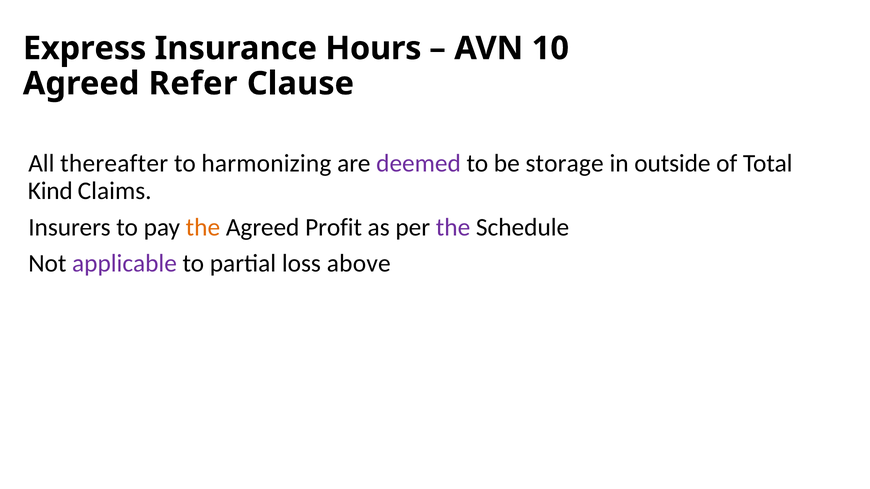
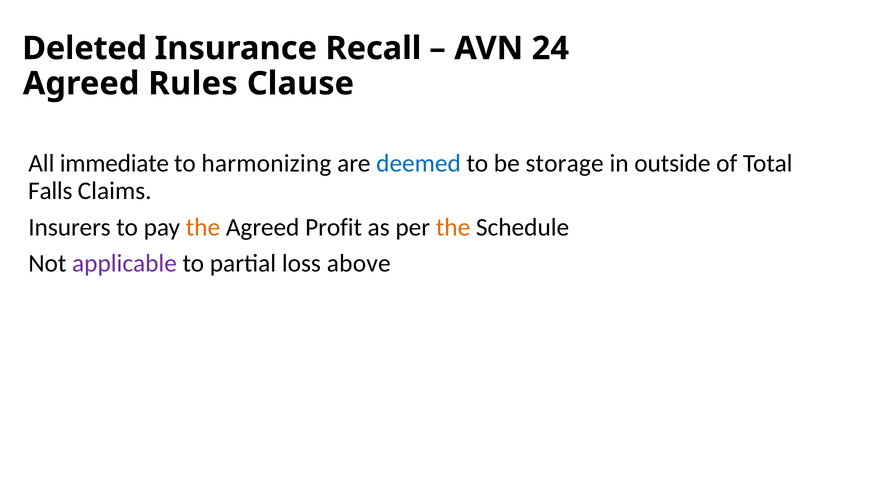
Express: Express -> Deleted (85, 48)
Hours: Hours -> Recall (373, 48)
10: 10 -> 24 (550, 48)
Refer: Refer -> Rules (193, 84)
thereafter: thereafter -> immediate (114, 164)
deemed colour: purple -> blue (419, 164)
Kind: Kind -> Falls (50, 191)
the colour: purple -> orange (453, 227)
